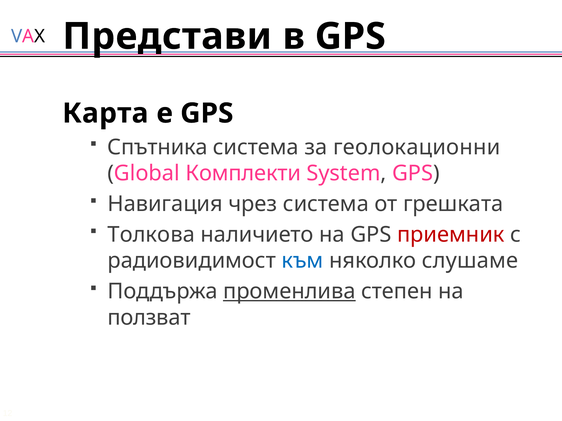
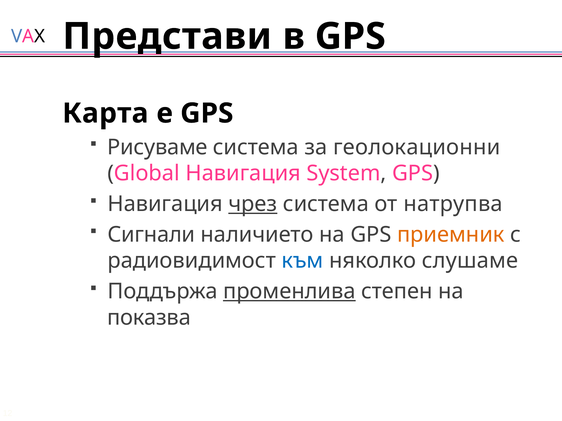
Спътника: Спътника -> Рисуваме (157, 147)
Global Комплекти: Комплекти -> Навигация (243, 174)
чрез underline: none -> present (253, 204)
грешката: грешката -> натрупва (453, 204)
Толкова: Толкова -> Сигнали (151, 235)
приемник colour: red -> orange (451, 235)
ползват: ползват -> показва (149, 318)
